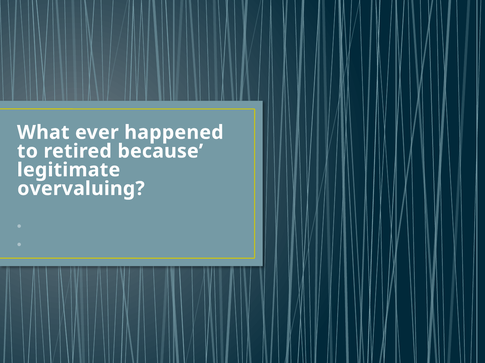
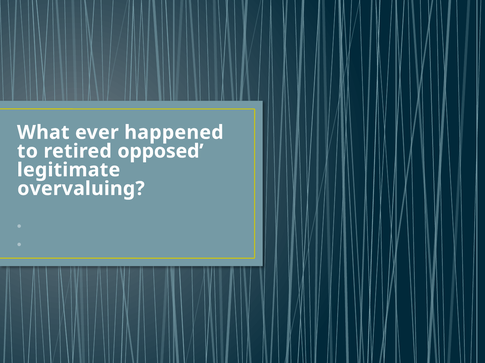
because: because -> opposed (160, 151)
